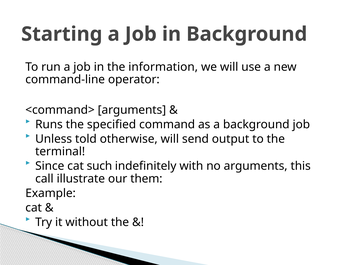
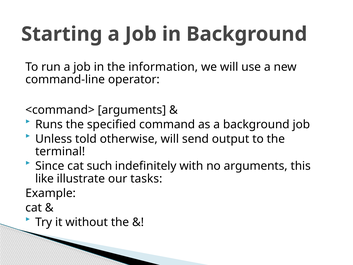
call: call -> like (44, 179)
them: them -> tasks (146, 179)
